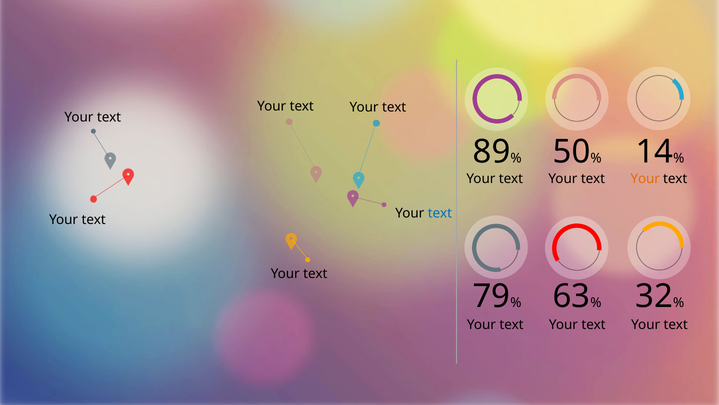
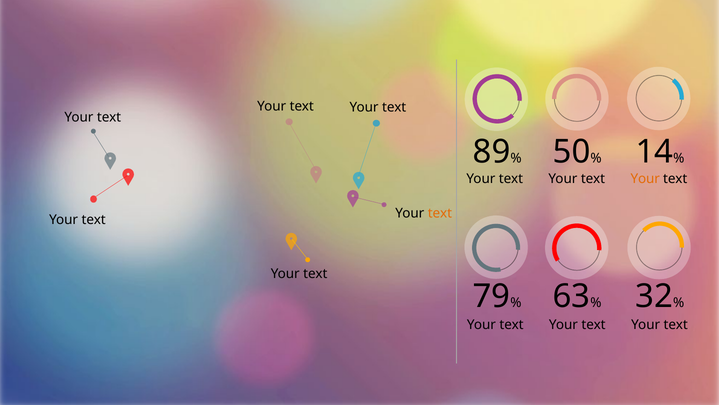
text colour: blue -> orange (440, 213)
